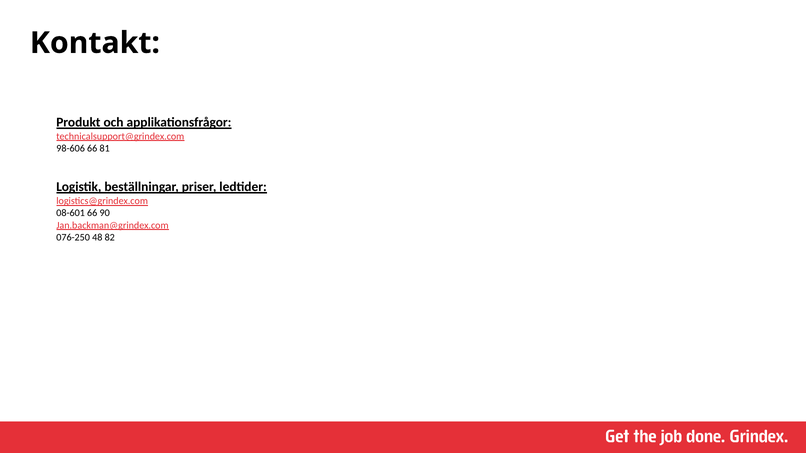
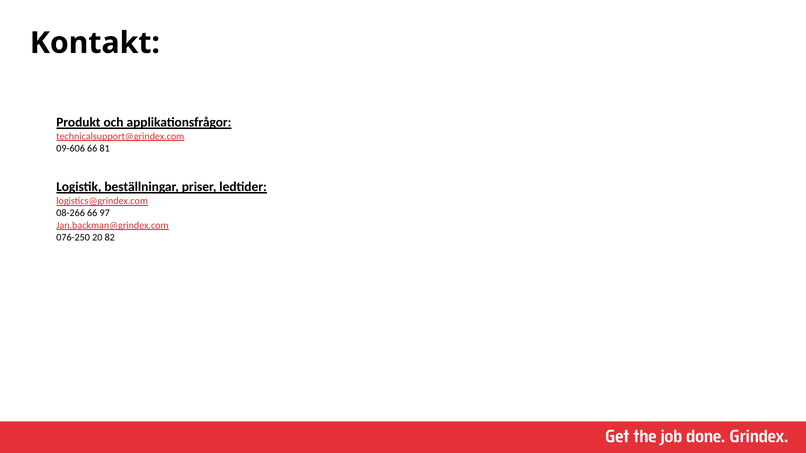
98-606: 98-606 -> 09-606 (71, 149)
08-601: 08-601 -> 08-266 (71, 213)
90: 90 -> 97 (105, 213)
48: 48 -> 20 (97, 238)
